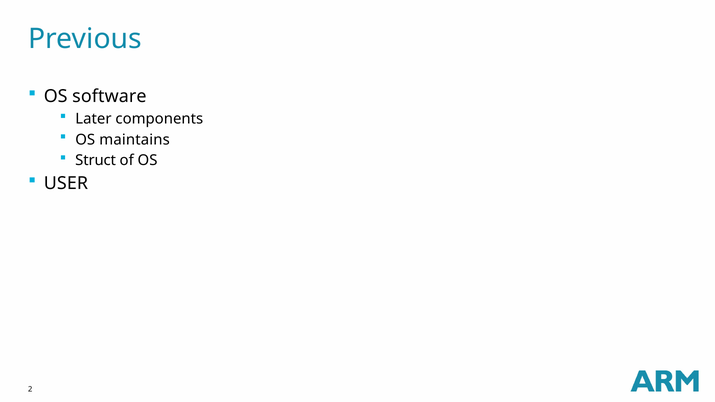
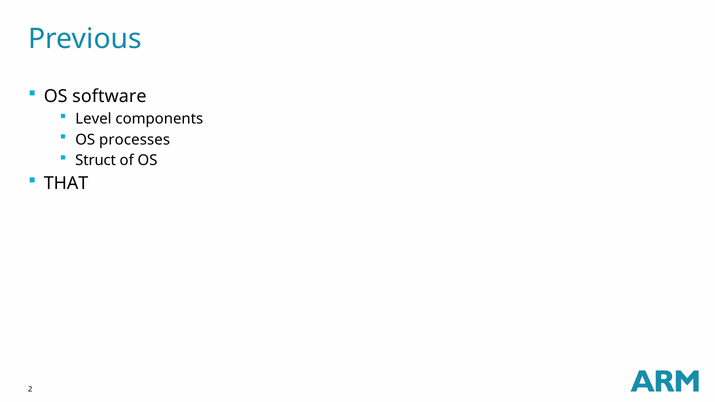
Later: Later -> Level (93, 119)
maintains: maintains -> processes (135, 140)
USER: USER -> THAT (66, 183)
